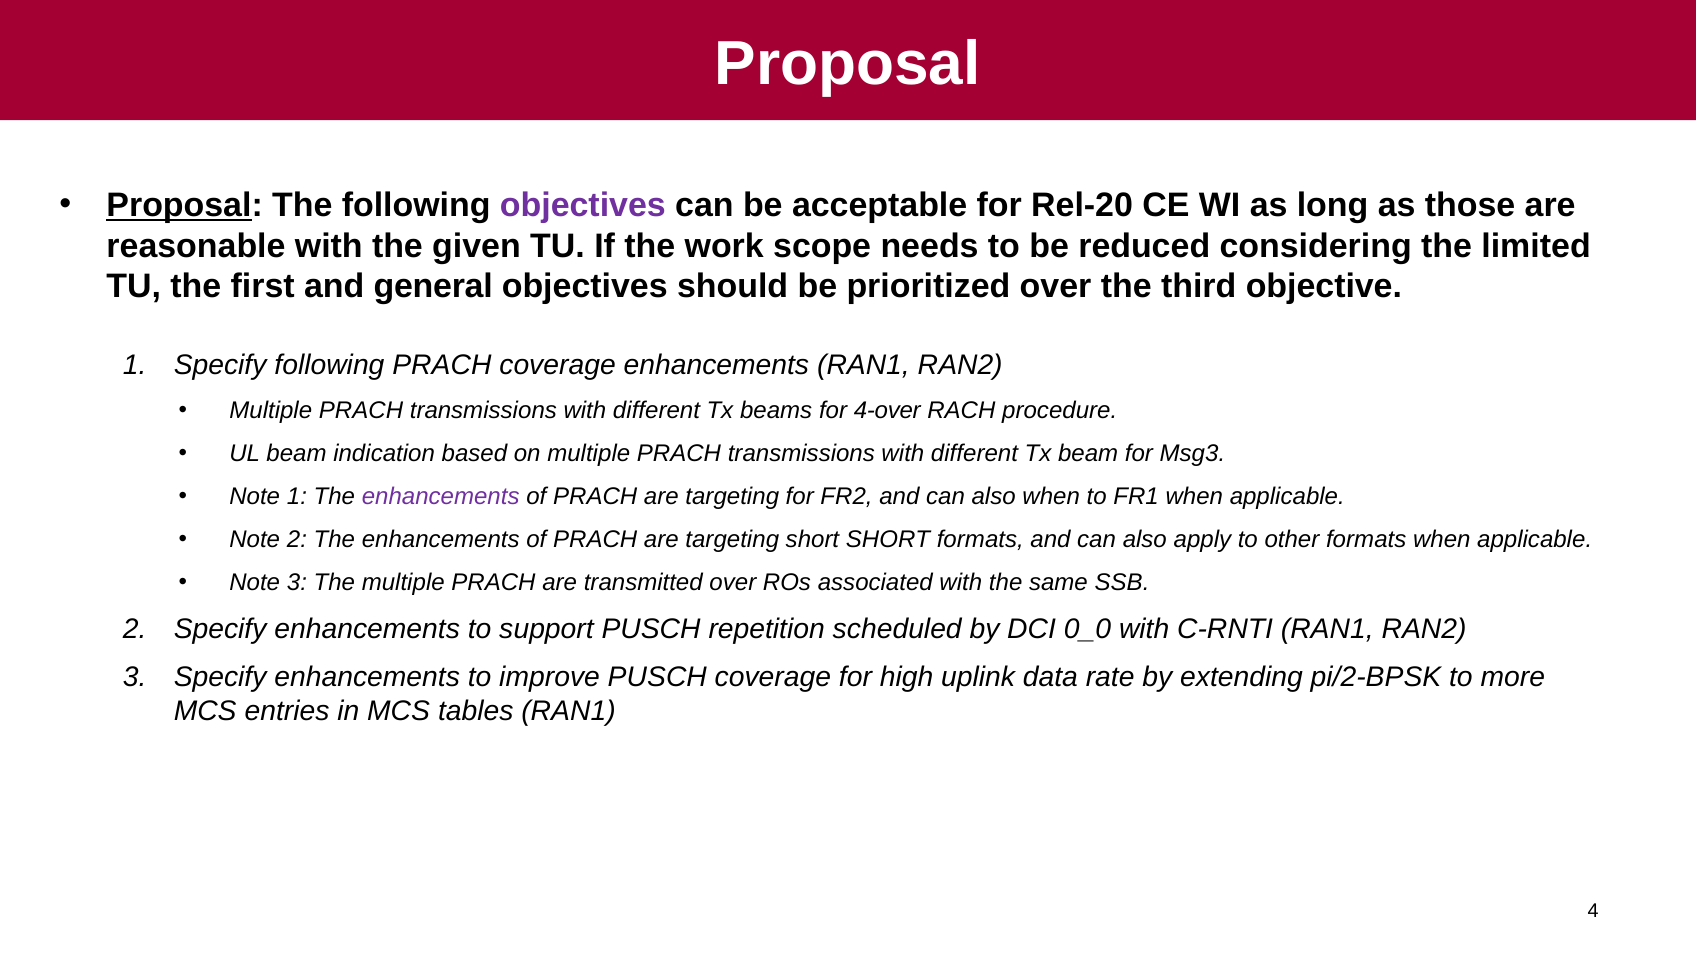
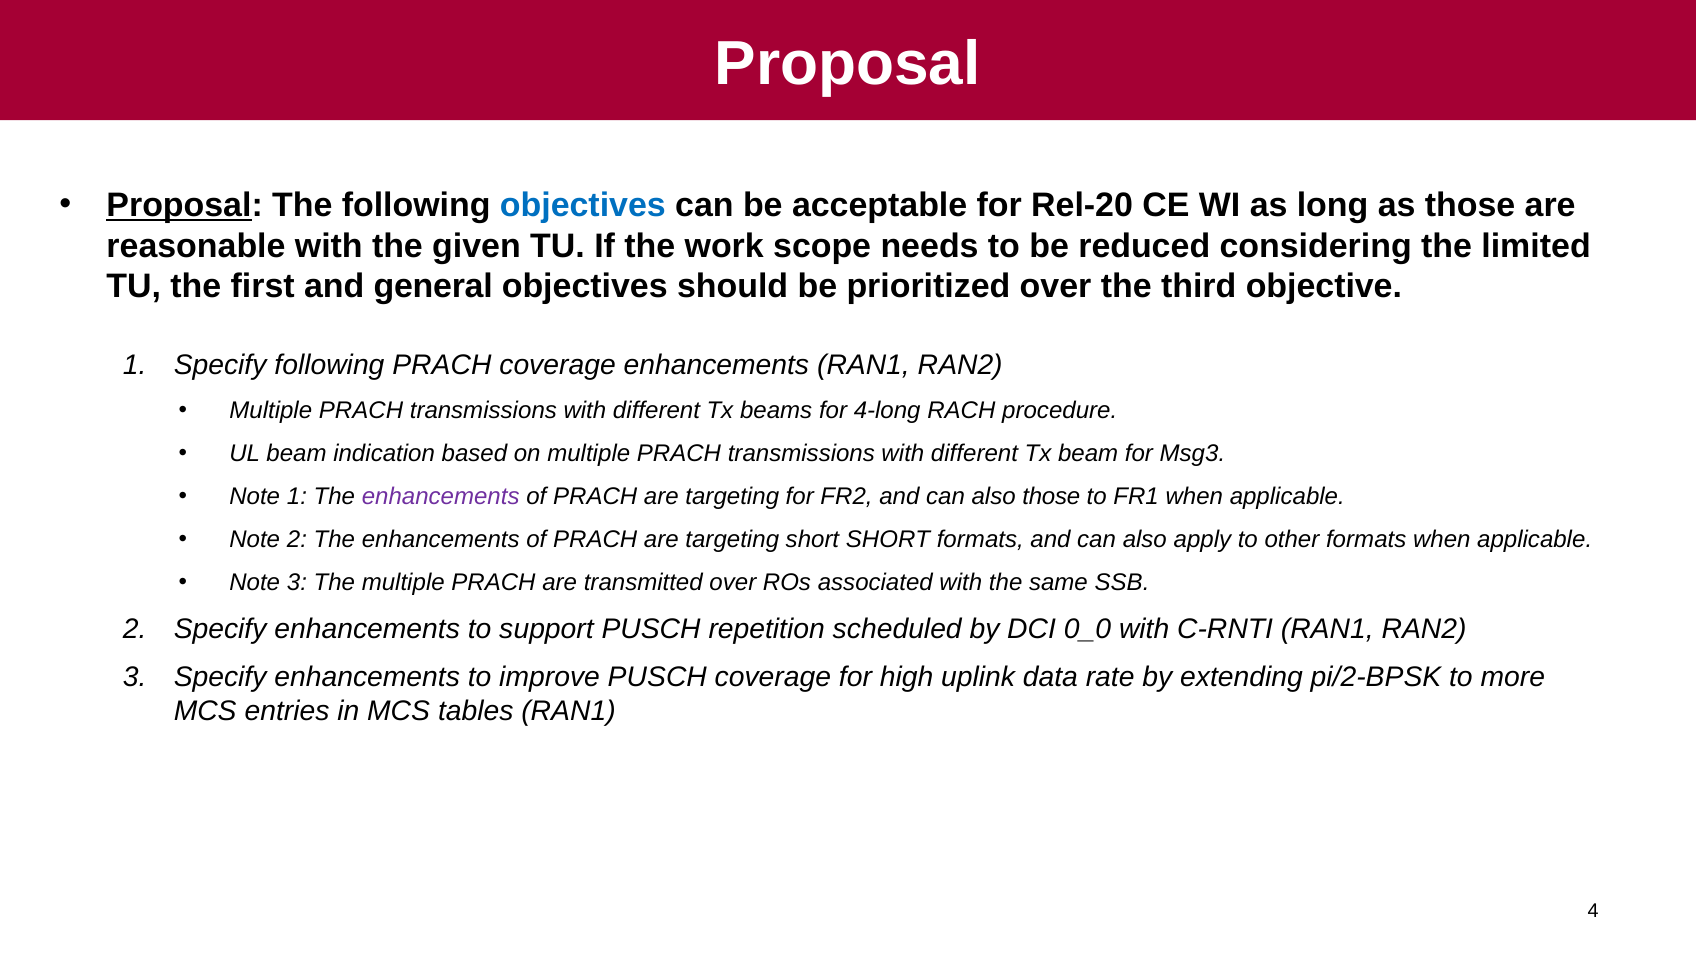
objectives colour: purple -> blue (583, 205)
4-over: 4-over -> 4-long (887, 411)
also when: when -> those (1051, 497)
